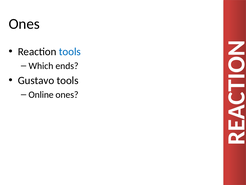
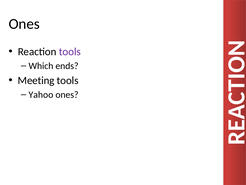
tools colour: blue -> purple (70, 52)
Gustavo: Gustavo -> Meeting (36, 80)
Online: Online -> Yahoo (41, 94)
